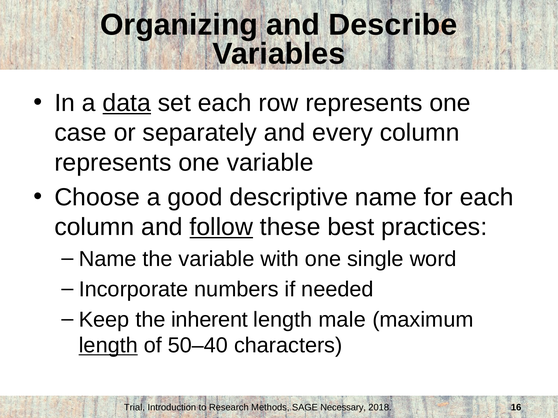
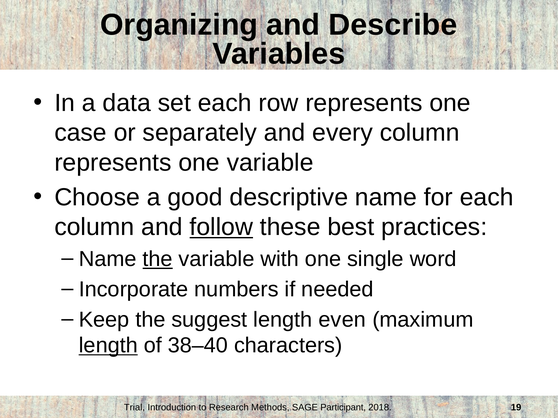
data underline: present -> none (127, 103)
the underline: none -> present (158, 259)
inherent: inherent -> suggest (209, 320)
male: male -> even (342, 320)
50–40: 50–40 -> 38–40 (198, 346)
Necessary: Necessary -> Participant (343, 408)
16: 16 -> 19 (516, 408)
